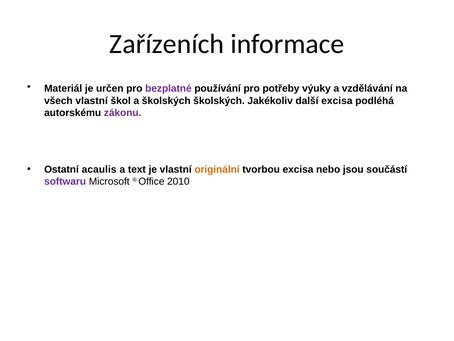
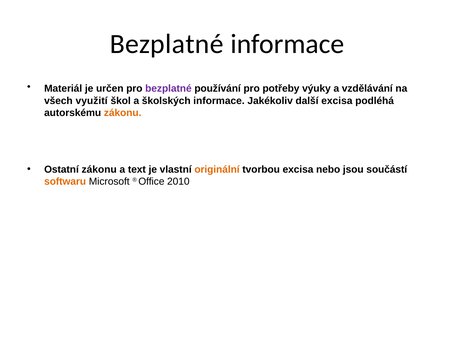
Zařízeních: Zařízeních -> Bezplatné (167, 44)
všech vlastní: vlastní -> využití (92, 101)
školských školských: školských -> informace (219, 101)
zákonu colour: purple -> orange (123, 113)
Ostatní acaulis: acaulis -> zákonu (99, 169)
softwaru colour: purple -> orange (65, 181)
